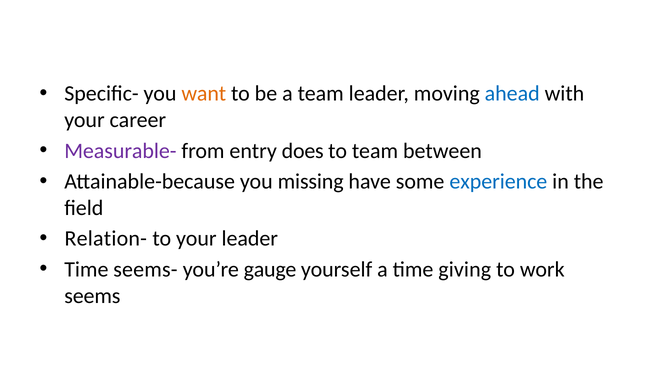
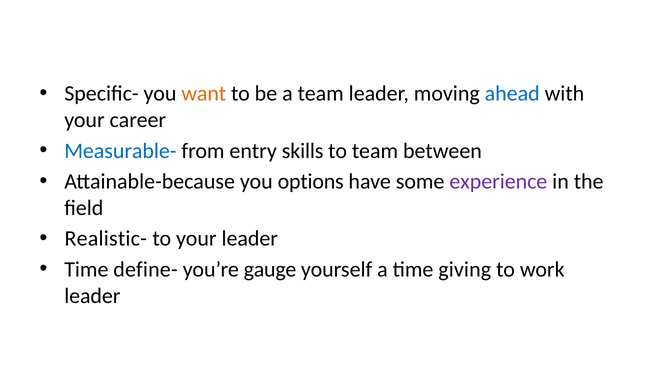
Measurable- colour: purple -> blue (120, 151)
does: does -> skills (303, 151)
missing: missing -> options (311, 181)
experience colour: blue -> purple (498, 181)
Relation-: Relation- -> Realistic- (106, 238)
seems-: seems- -> define- (145, 269)
seems: seems -> leader (92, 296)
